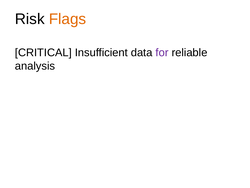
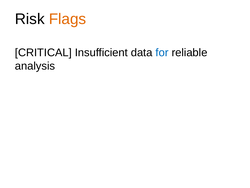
for colour: purple -> blue (162, 52)
